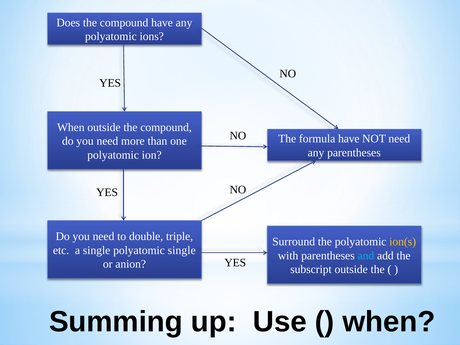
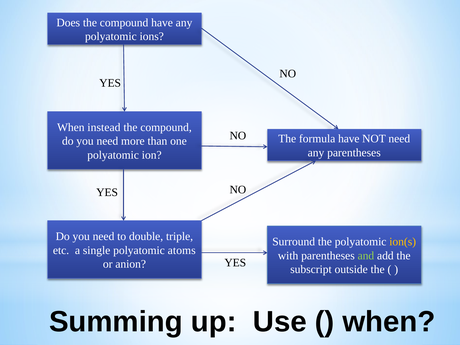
When outside: outside -> instead (104, 127)
polyatomic single: single -> atoms (182, 250)
and colour: light blue -> light green (366, 256)
